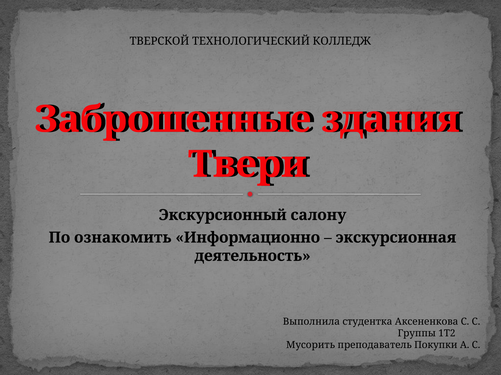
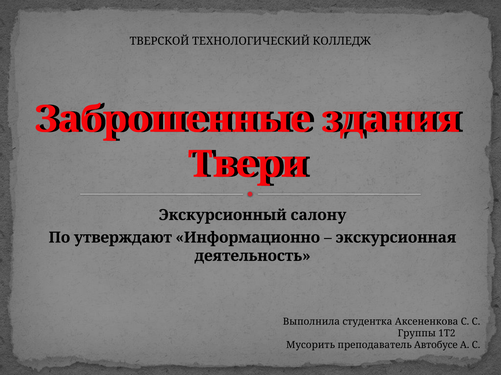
ознакомить: ознакомить -> утверждают (123, 238)
Покупки: Покупки -> Автобусе (436, 346)
